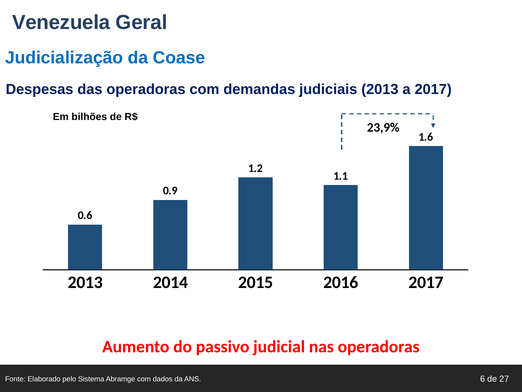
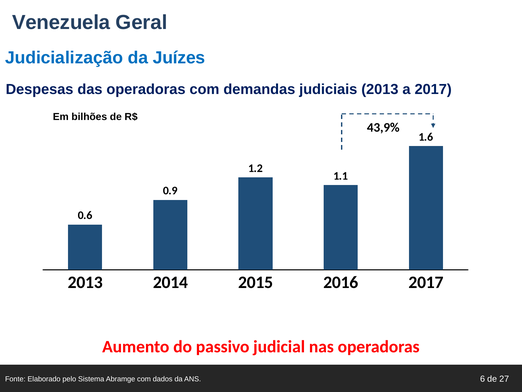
Coase: Coase -> Juízes (179, 58)
23,9%: 23,9% -> 43,9% (383, 127)
